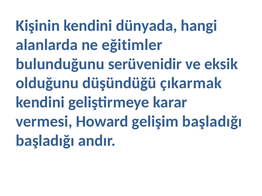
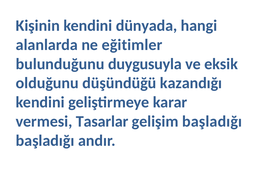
serüvenidir: serüvenidir -> duygusuyla (145, 64)
çıkarmak: çıkarmak -> kazandığı (191, 83)
Howard: Howard -> Tasarlar (102, 122)
